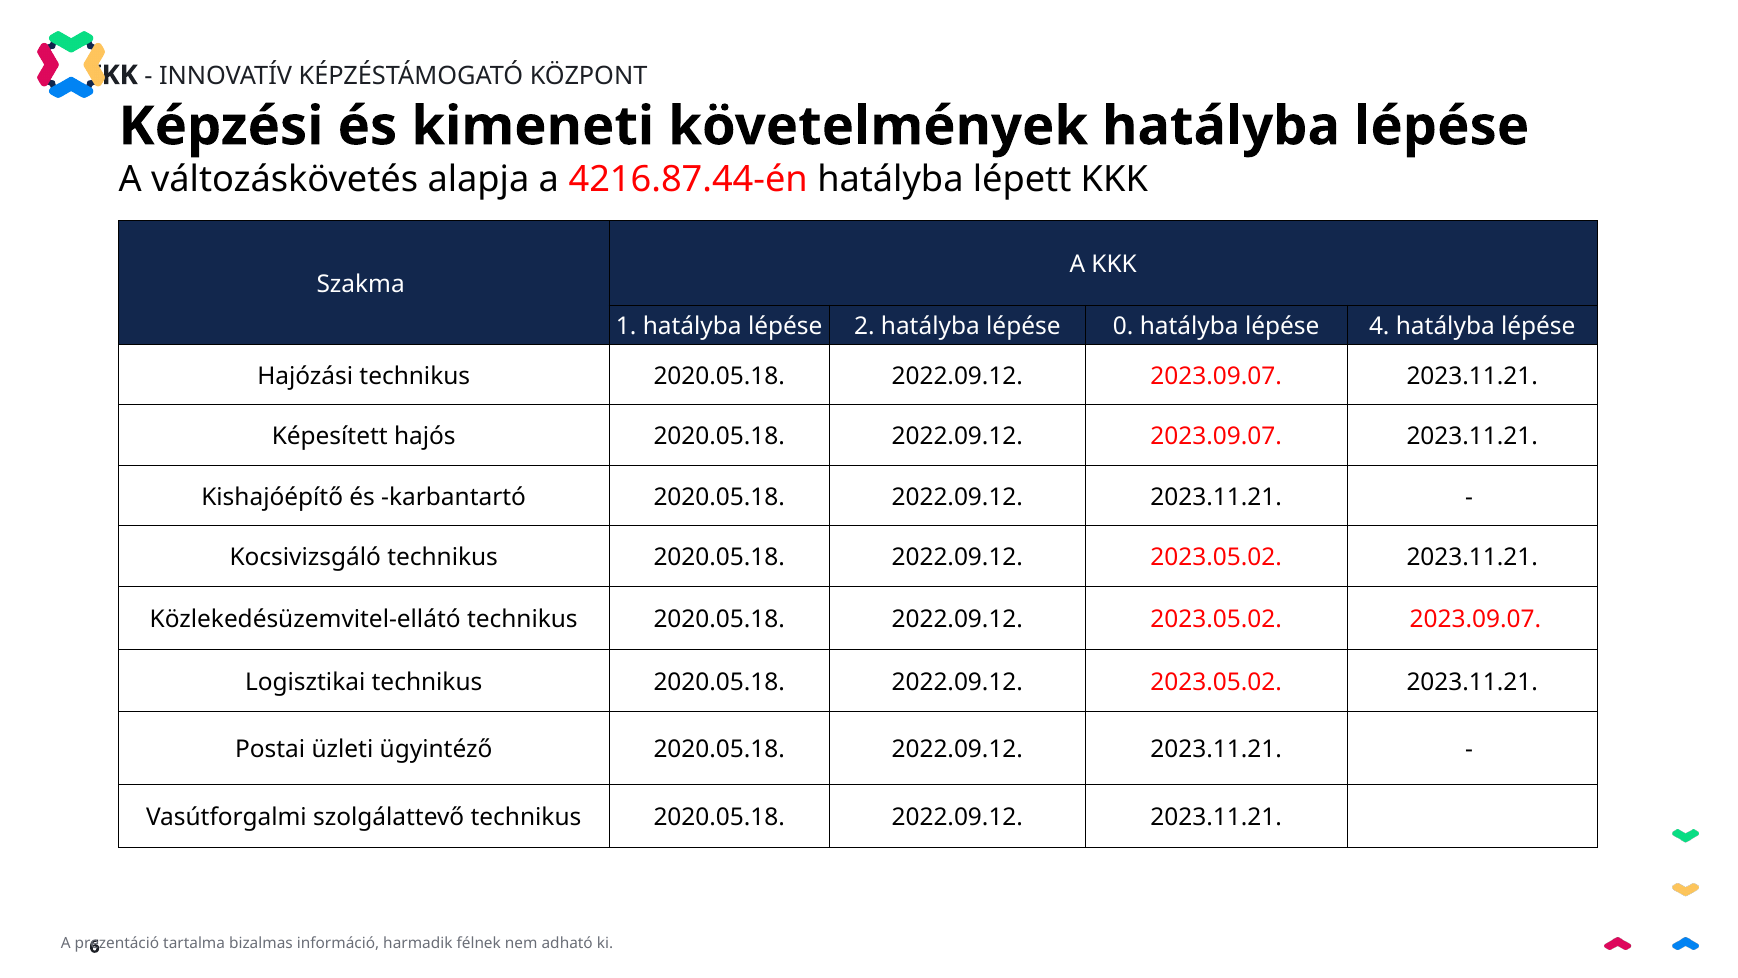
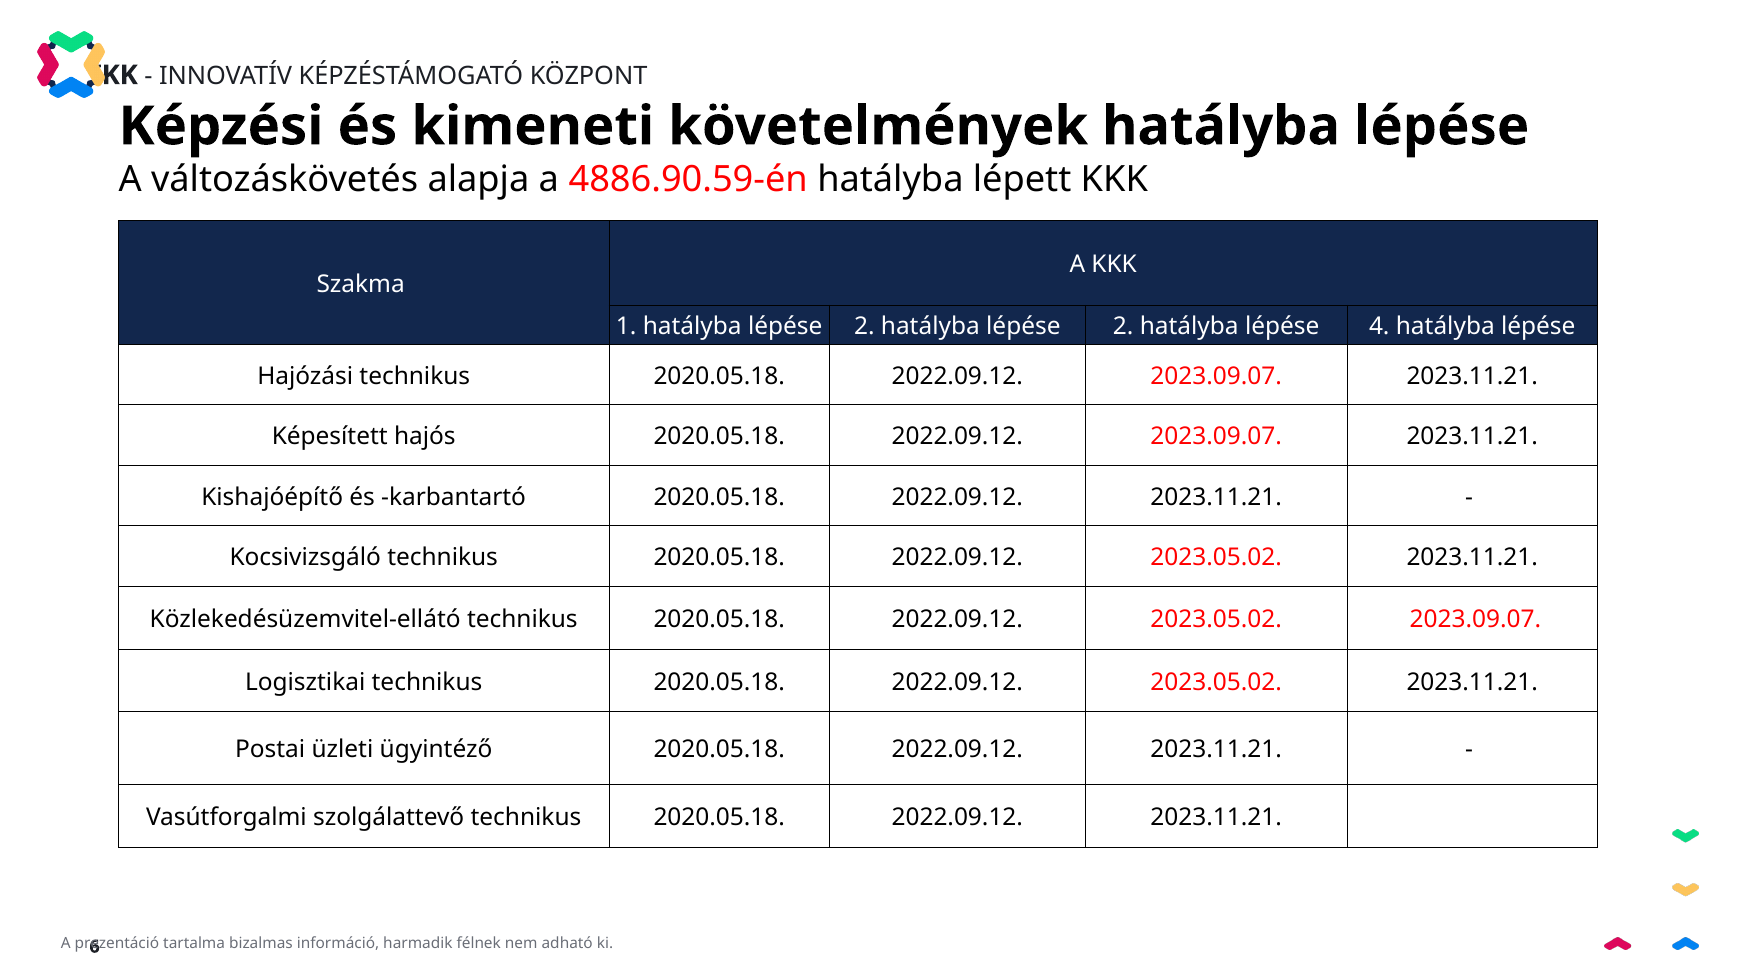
4216.87.44-én: 4216.87.44-én -> 4886.90.59-én (688, 179)
2 hatályba lépése 0: 0 -> 2 (1123, 326)
